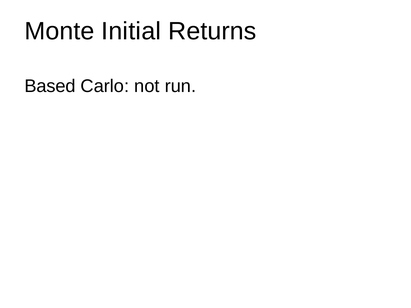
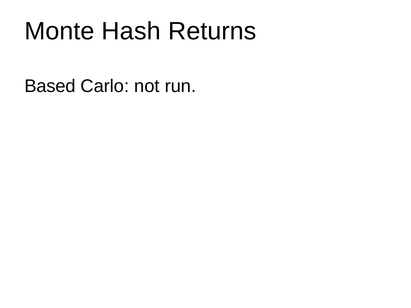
Initial: Initial -> Hash (131, 31)
